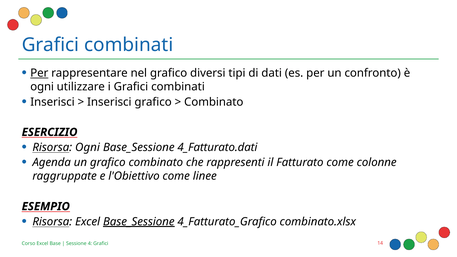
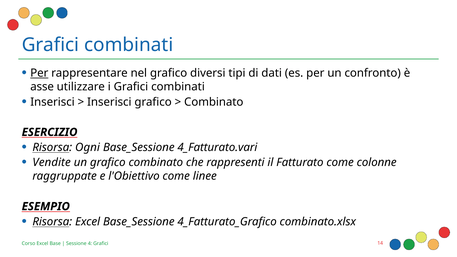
ogni: ogni -> asse (42, 87)
4_Fatturato.dati: 4_Fatturato.dati -> 4_Fatturato.vari (217, 147)
Agenda: Agenda -> Vendite (52, 163)
Base_Sessione underline: present -> none (139, 222)
